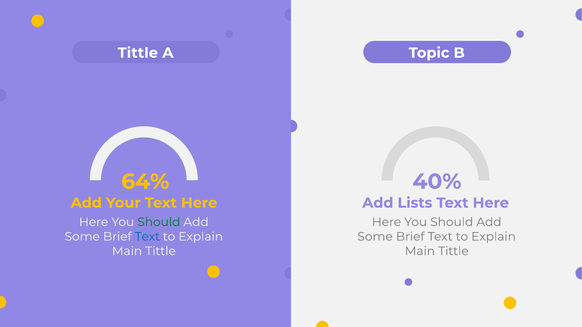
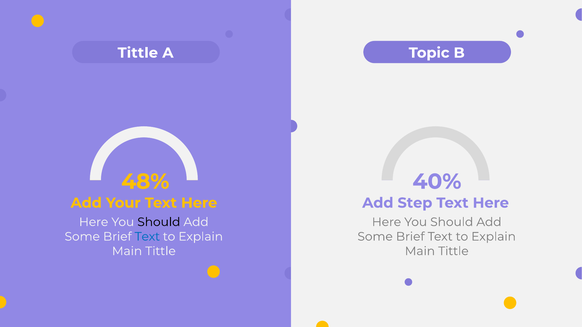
64%: 64% -> 48% (145, 182)
Lists: Lists -> Step (415, 203)
Should colour: green -> black (159, 222)
